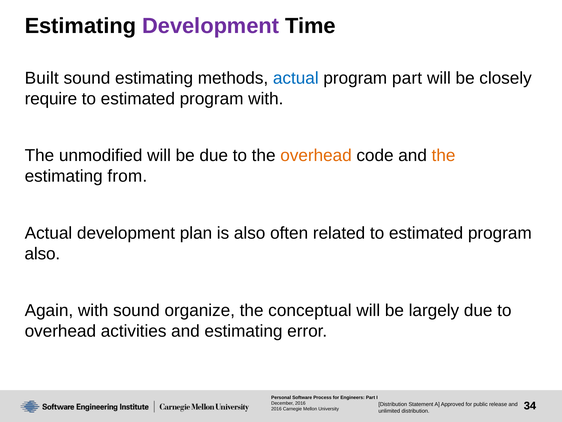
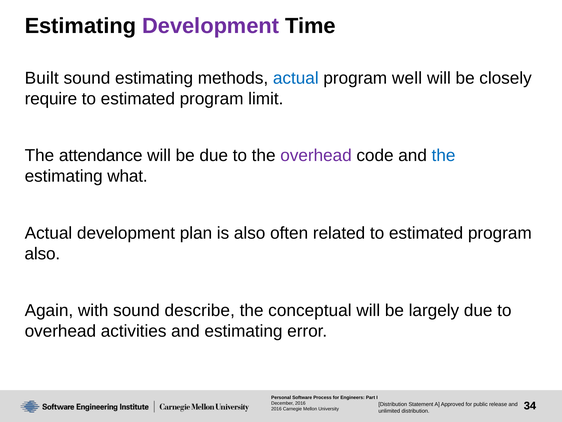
program part: part -> well (407, 78)
program with: with -> limit (266, 99)
unmodified: unmodified -> attendance (101, 155)
overhead colour: orange -> purple (316, 155)
the colour: orange -> blue (444, 155)
from: from -> what (127, 176)
organize: organize -> describe (200, 310)
